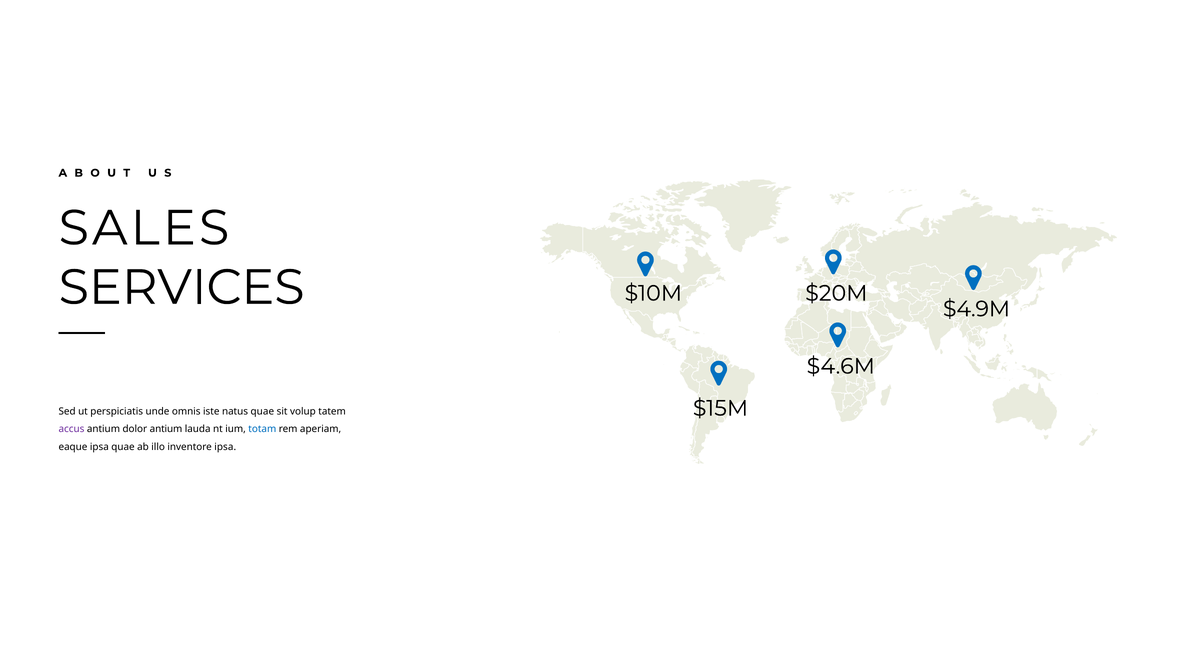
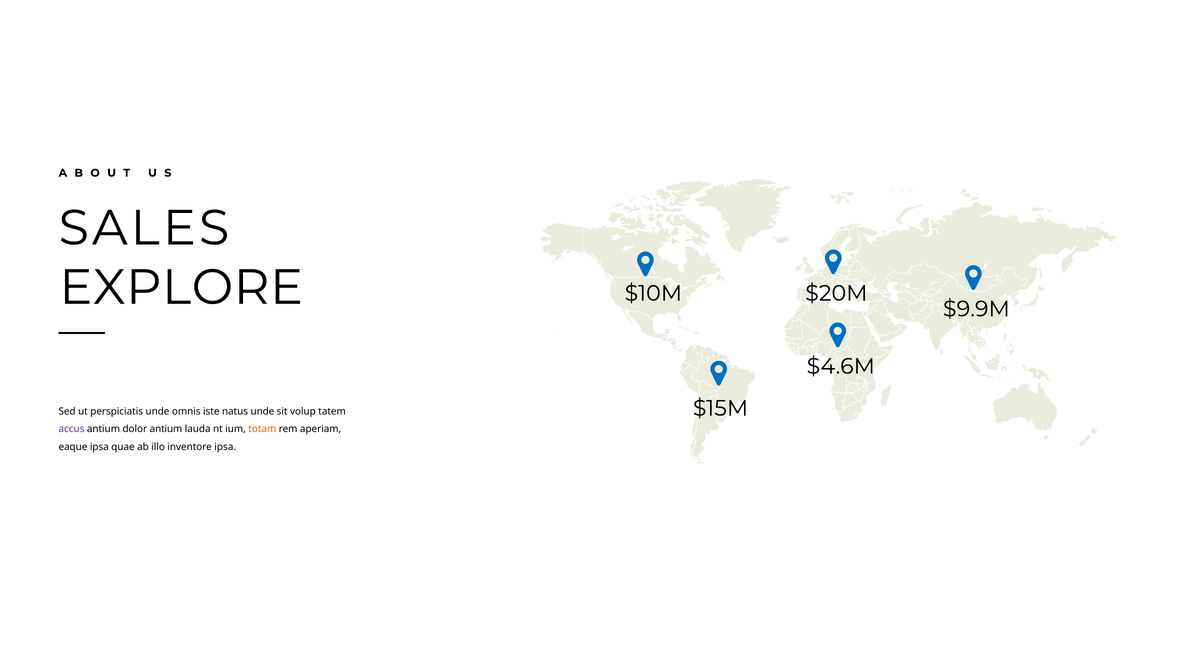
SERVICES: SERVICES -> EXPLORE (181, 288)
$4.9M: $4.9M -> $9.9M (976, 309)
natus quae: quae -> unde (262, 412)
totam colour: blue -> orange (262, 429)
